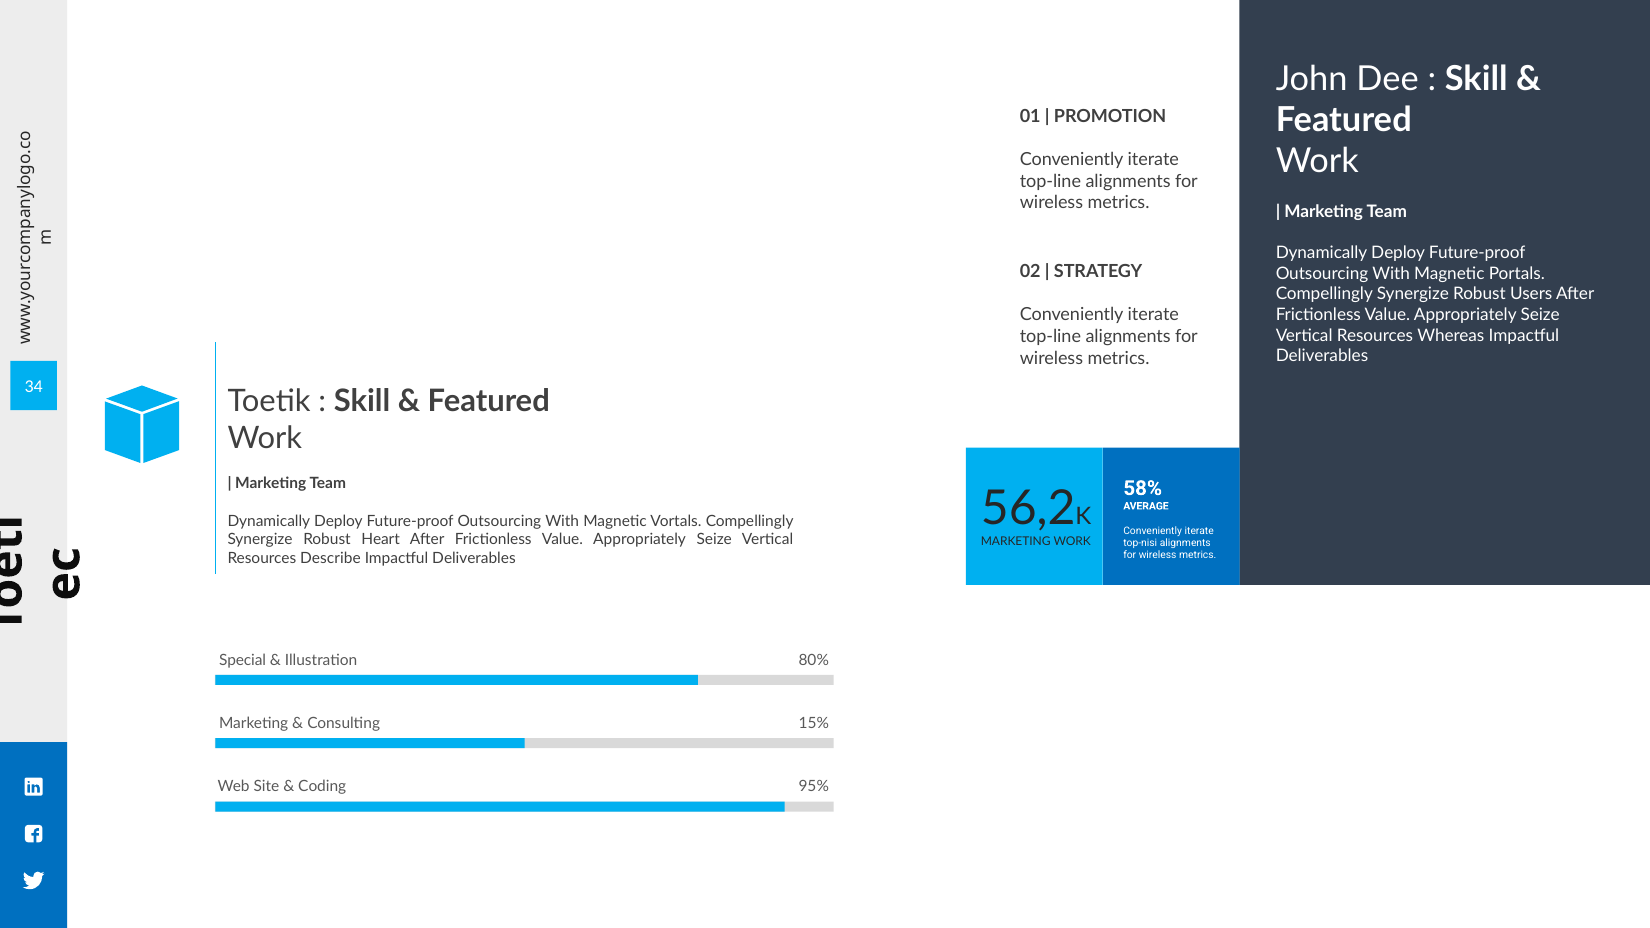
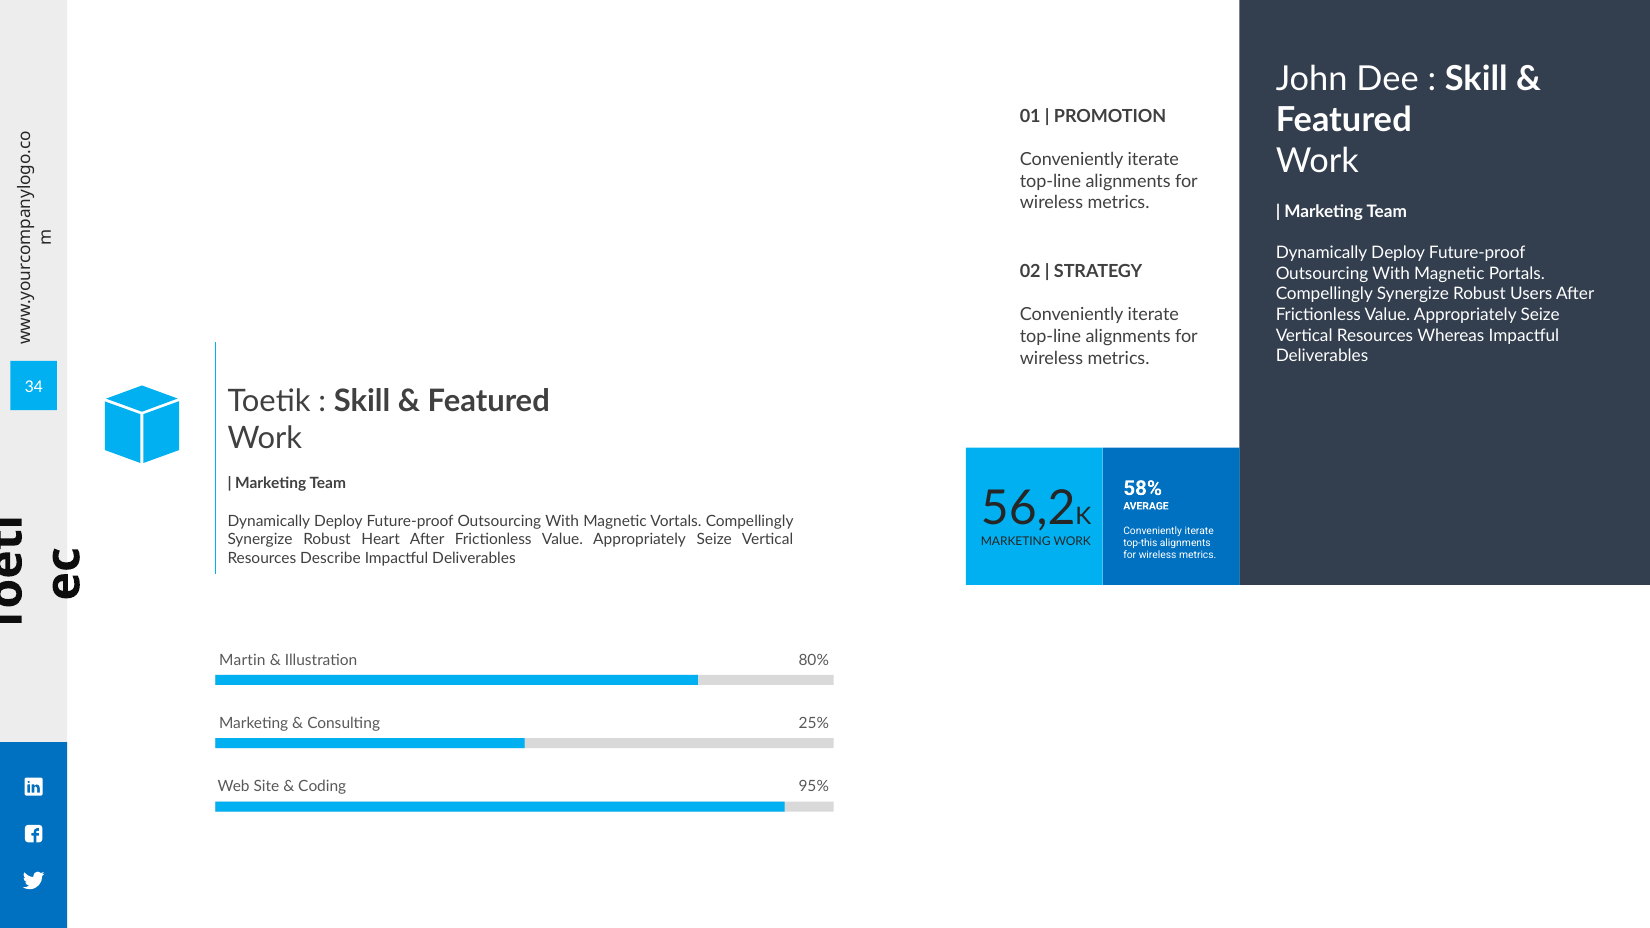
top-nisi: top-nisi -> top-this (1140, 543)
Special: Special -> Martin (242, 660)
15%: 15% -> 25% (814, 723)
